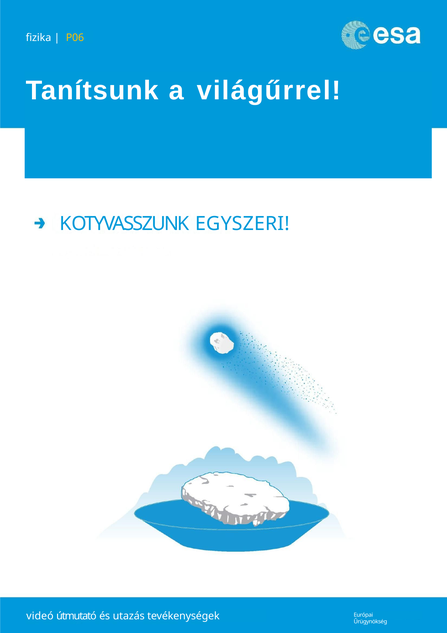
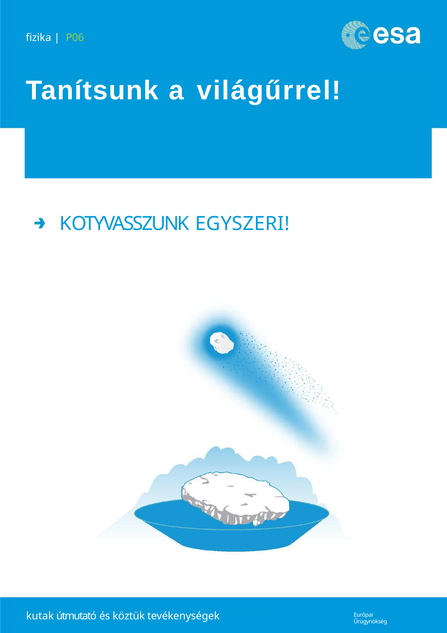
P06 colour: yellow -> light green (75, 38)
videó: videó -> kutak (40, 616)
utazás: utazás -> köztük (129, 616)
